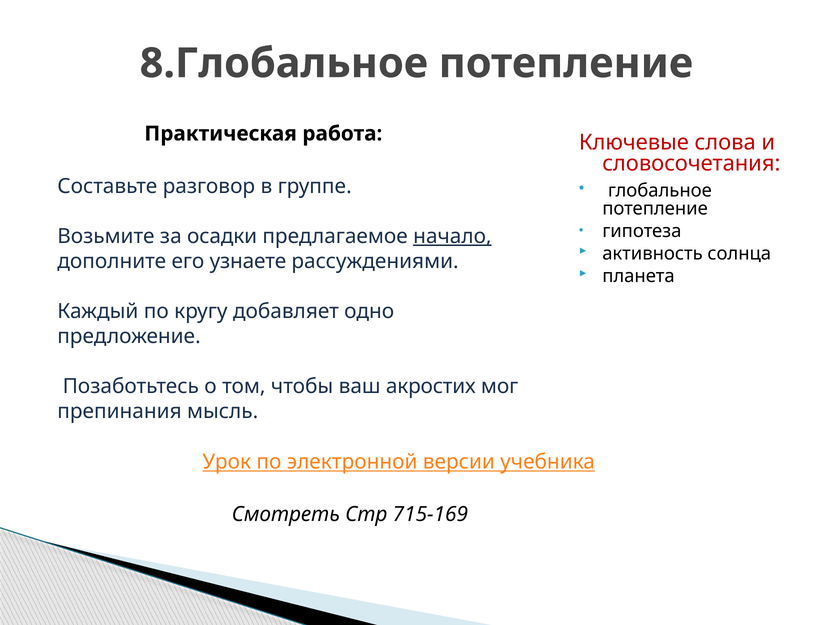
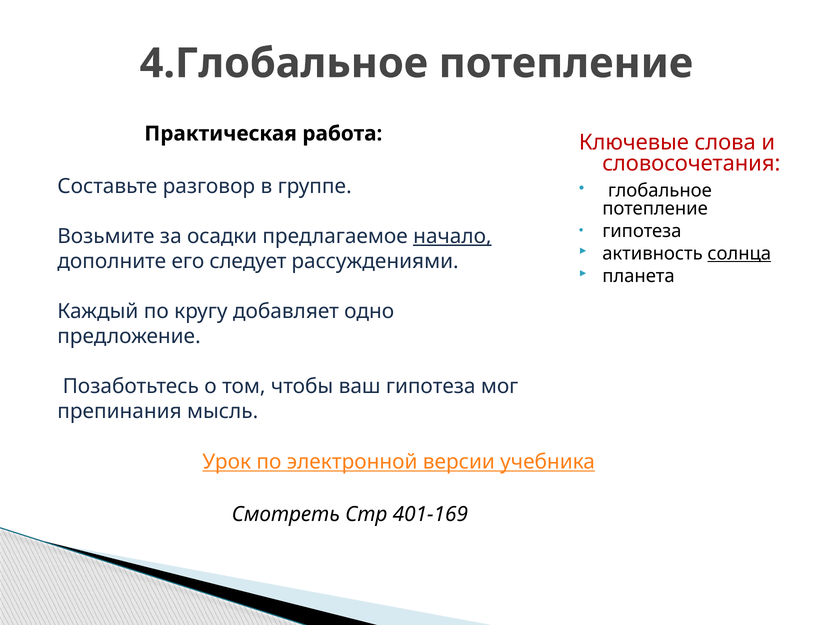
8.Глобальное: 8.Глобальное -> 4.Глобальное (284, 63)
солнца underline: none -> present (739, 254)
узнаете: узнаете -> следует (248, 261)
ваш акростих: акростих -> гипотеза (431, 386)
715-169: 715-169 -> 401-169 (430, 514)
